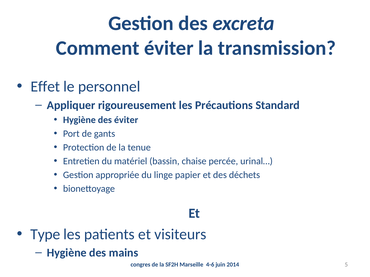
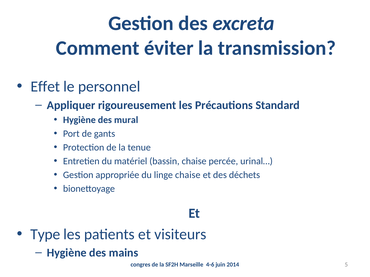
des éviter: éviter -> mural (126, 120)
linge papier: papier -> chaise (188, 175)
